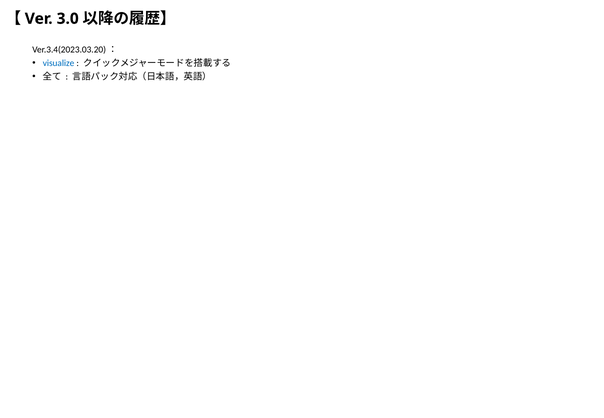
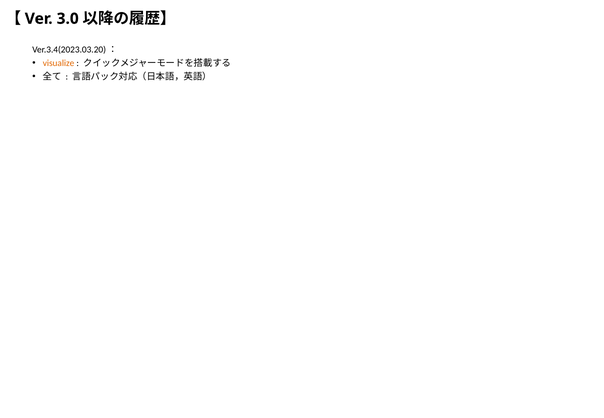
visualize colour: blue -> orange (59, 63)
